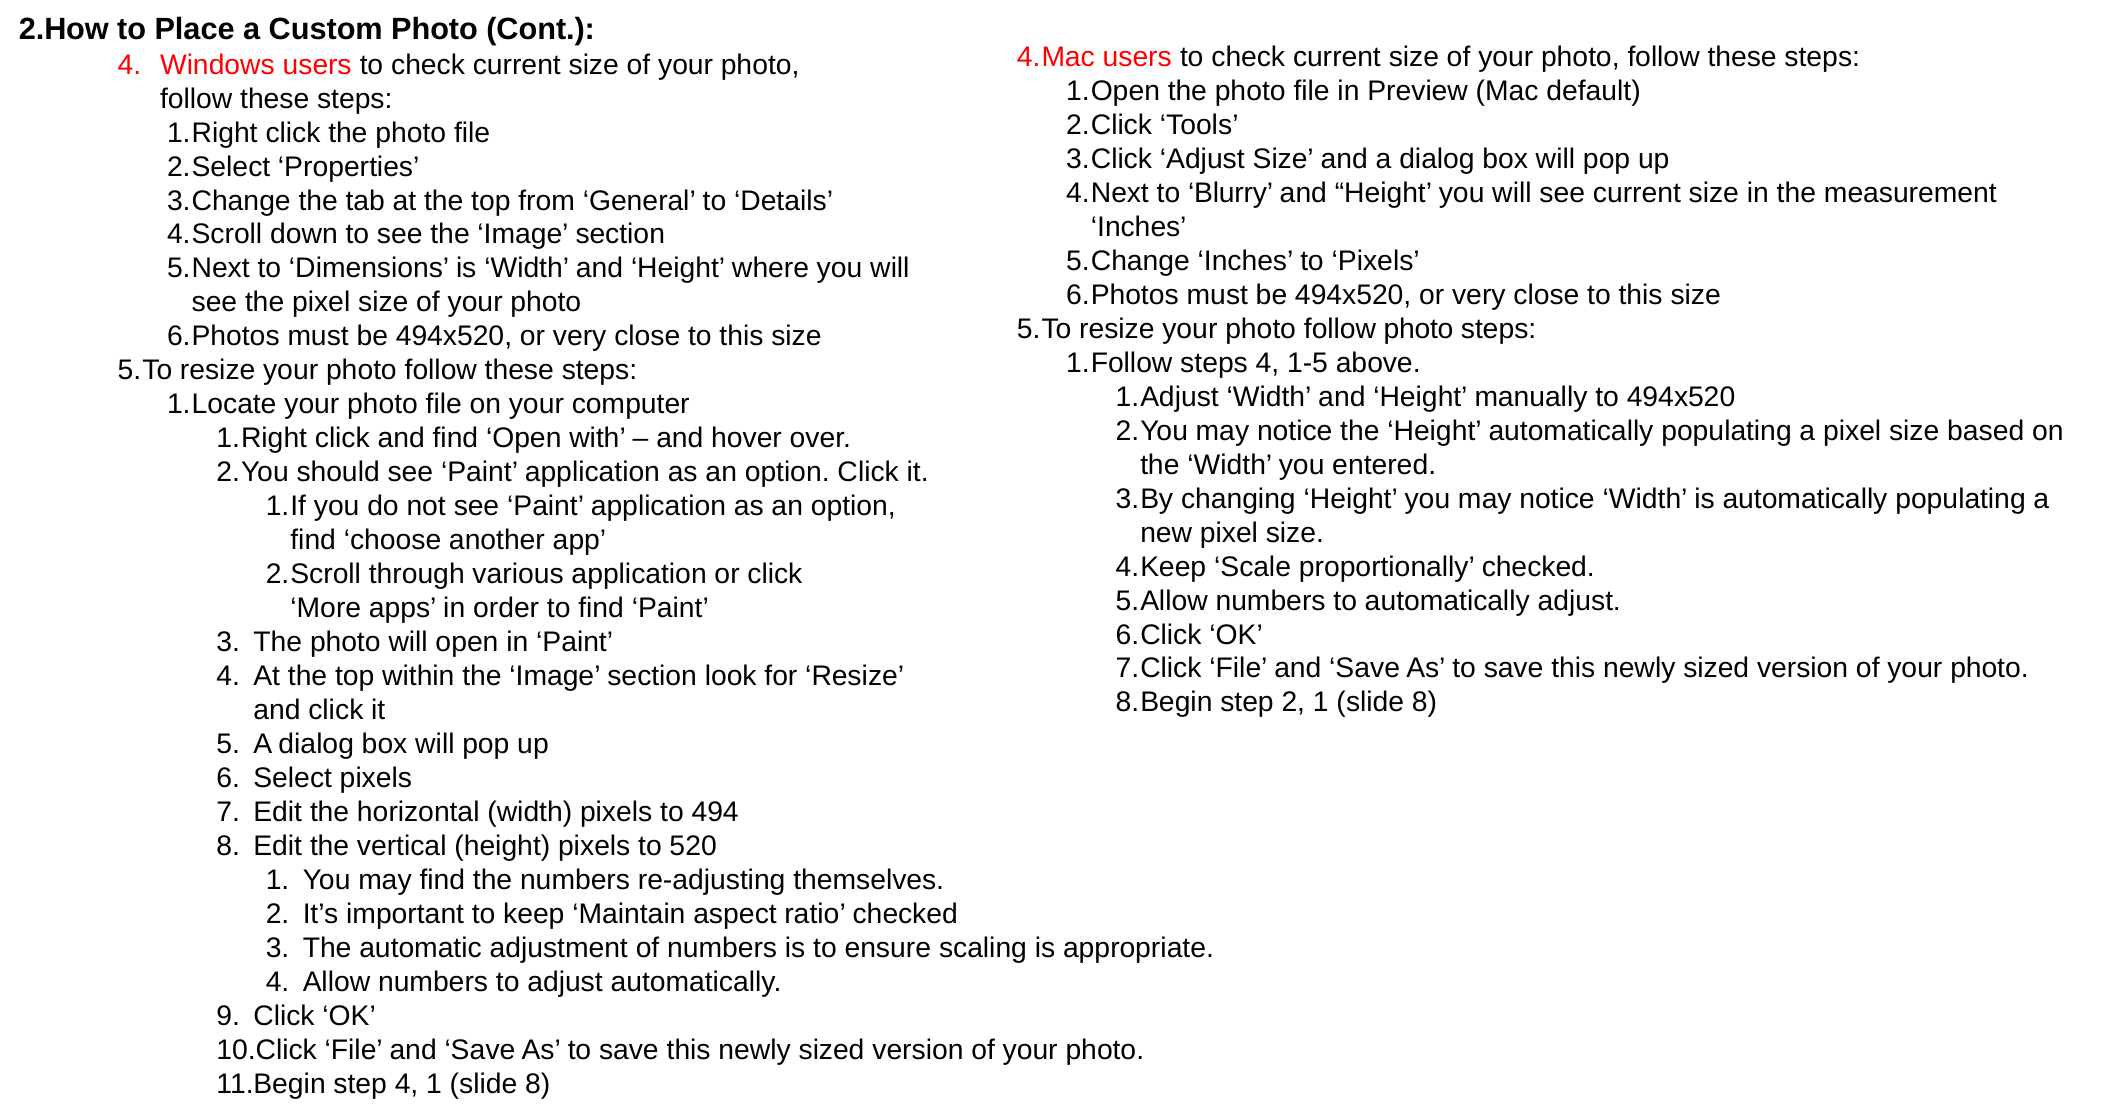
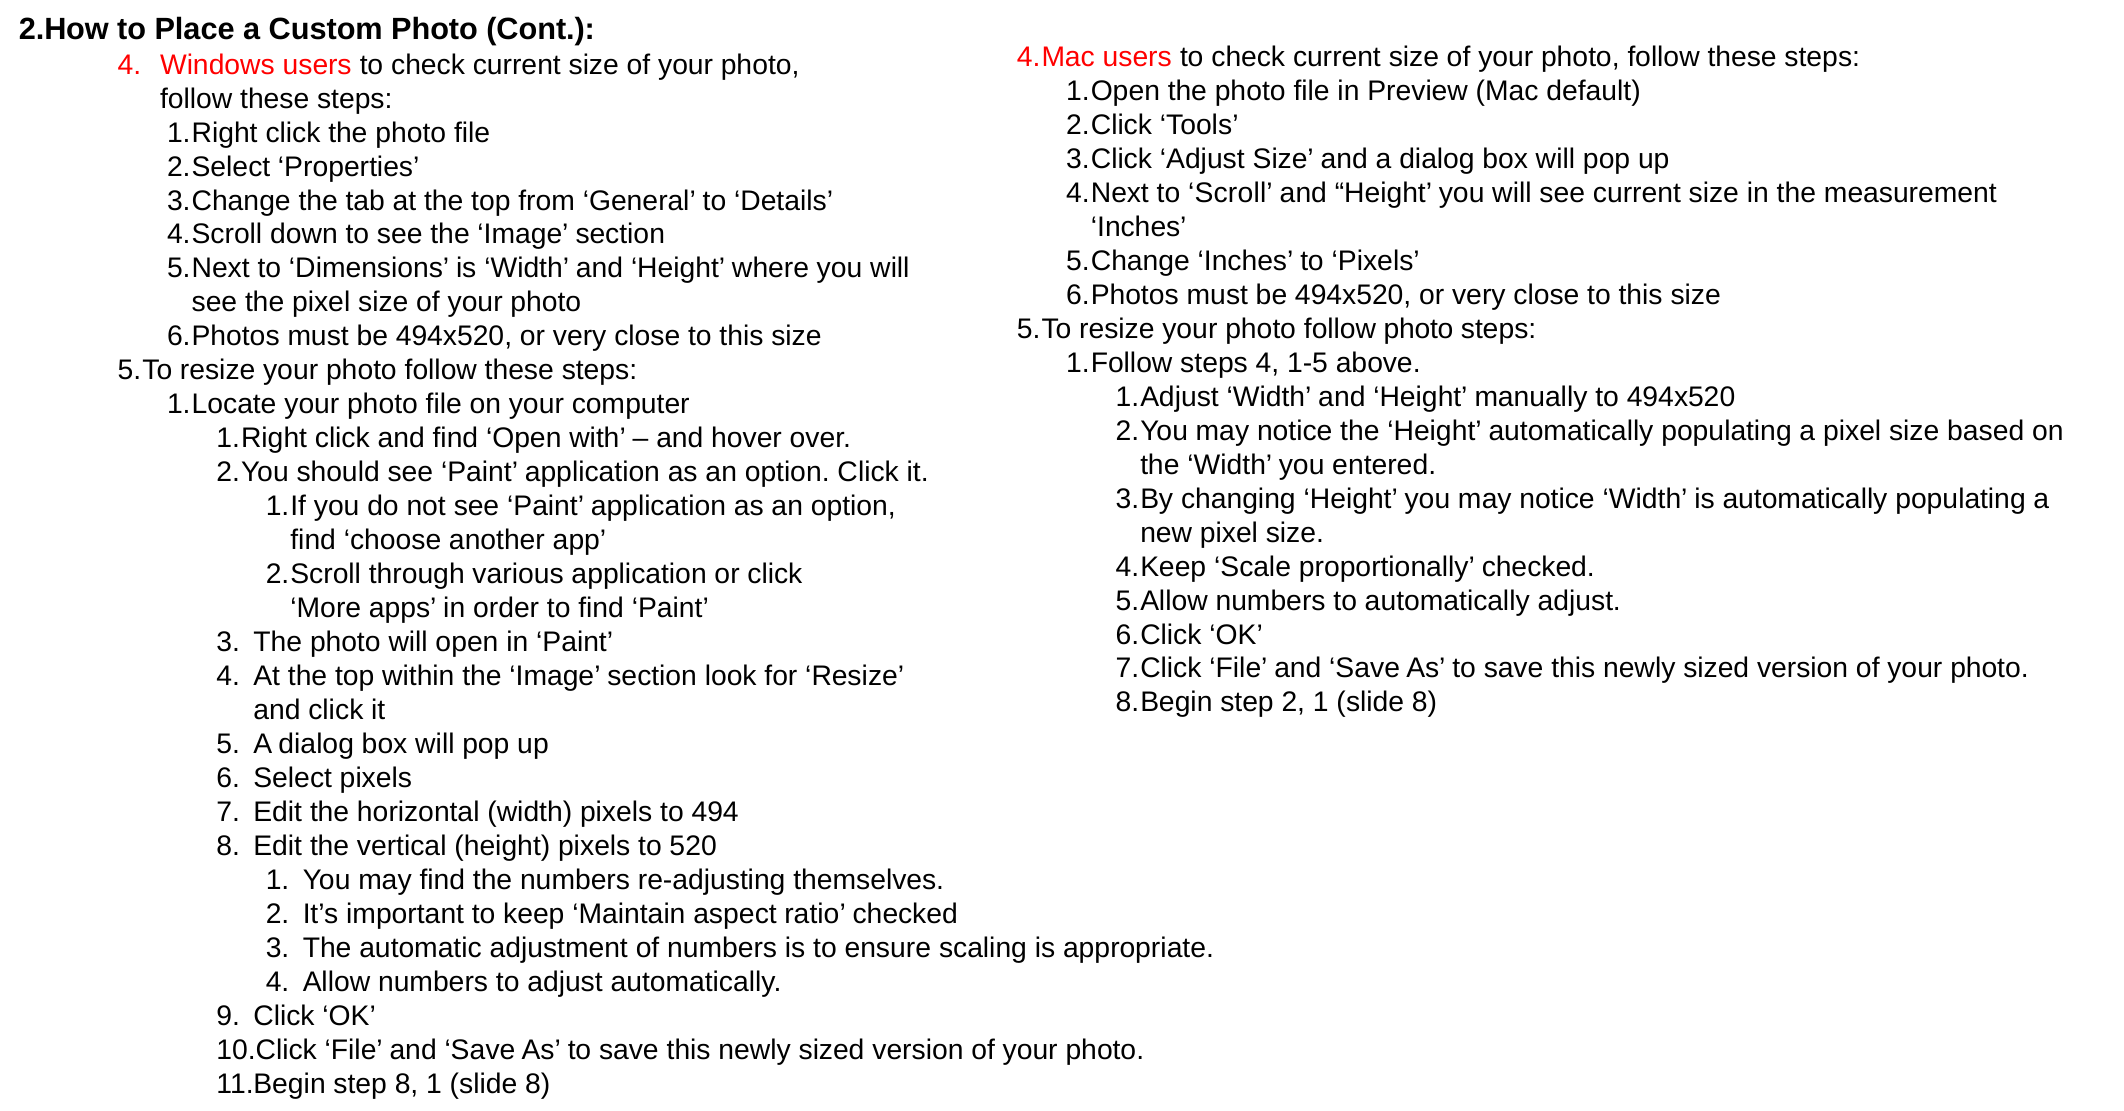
Blurry: Blurry -> Scroll (1230, 193)
step 4: 4 -> 8 (407, 1084)
